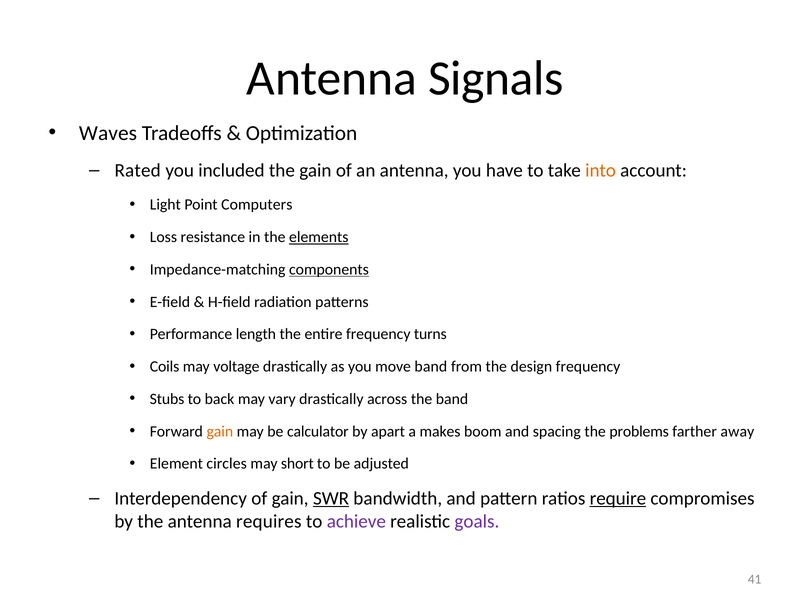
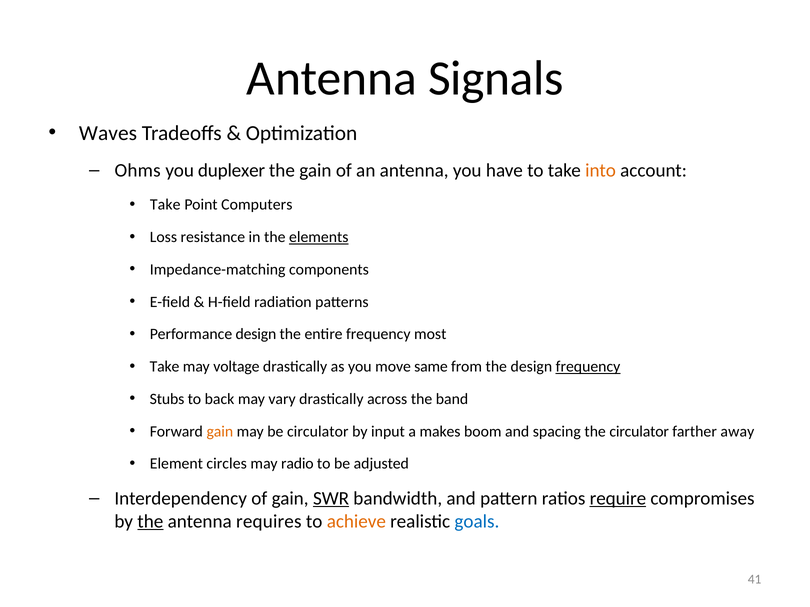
Rated: Rated -> Ohms (138, 171)
included: included -> duplexer (232, 171)
Light: Light -> Take (165, 205)
components underline: present -> none (329, 270)
Performance length: length -> design (256, 335)
turns: turns -> most (430, 335)
Coils: Coils -> Take (165, 367)
move band: band -> same (431, 367)
frequency underline: none -> present (588, 367)
be calculator: calculator -> circulator (318, 432)
apart: apart -> input (388, 432)
the problems: problems -> circulator (639, 432)
short: short -> radio (297, 464)
the underline: none -> present (150, 522)
achieve colour: purple -> orange (356, 522)
goals colour: purple -> blue (477, 522)
